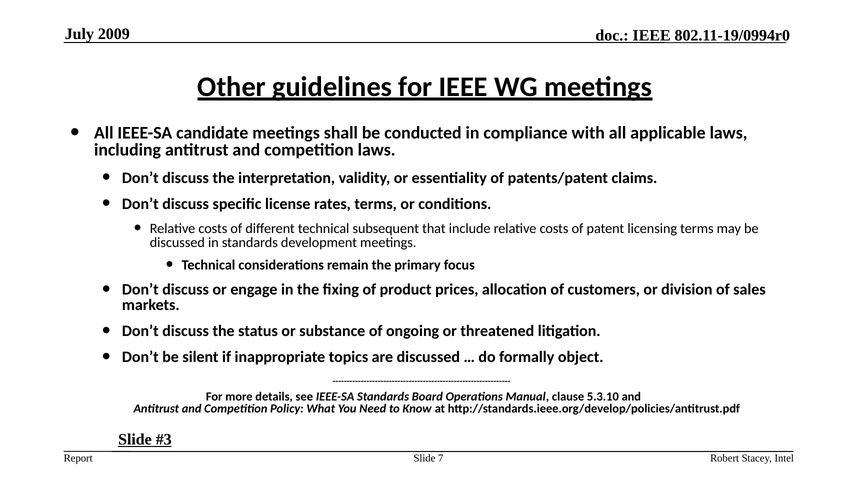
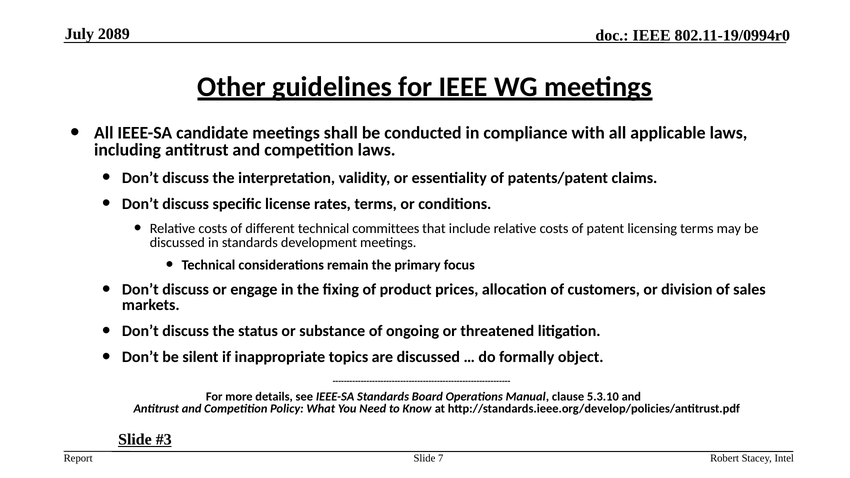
2009: 2009 -> 2089 (114, 34)
subsequent: subsequent -> committees (386, 229)
